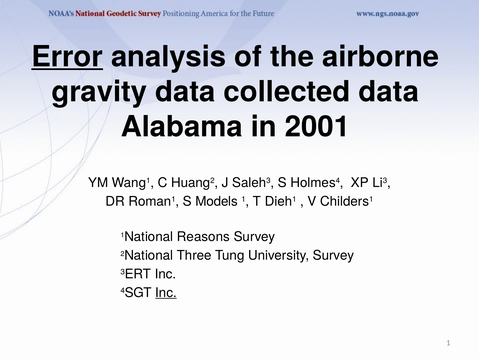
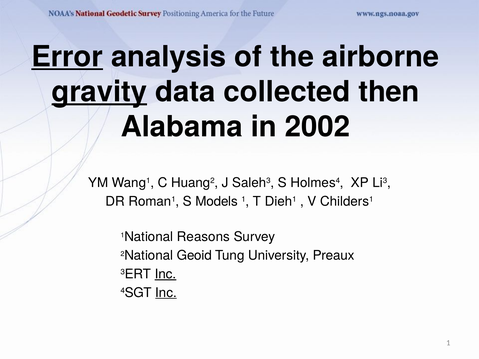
gravity underline: none -> present (99, 92)
collected data: data -> then (389, 92)
2001: 2001 -> 2002 (318, 127)
Three: Three -> Geoid (194, 256)
University Survey: Survey -> Preaux (334, 256)
Inc underline: none -> present (166, 274)
